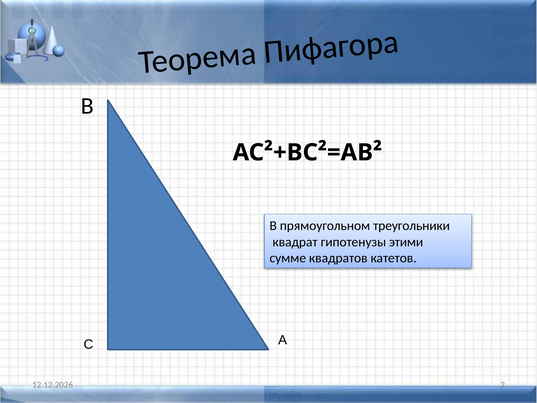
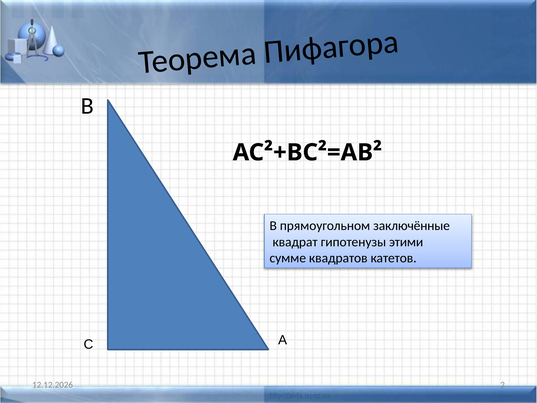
треугольники: треугольники -> заключённые (412, 226)
